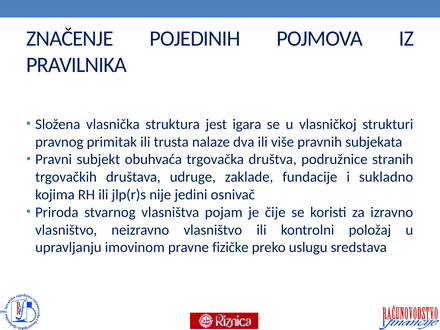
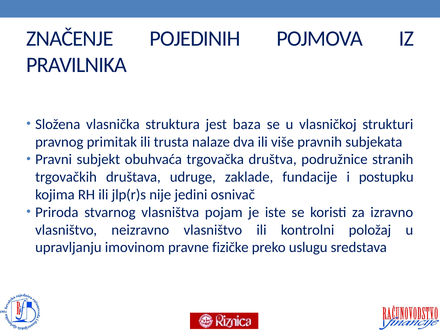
igara: igara -> baza (247, 124)
sukladno: sukladno -> postupku (386, 177)
čije: čije -> iste (275, 212)
